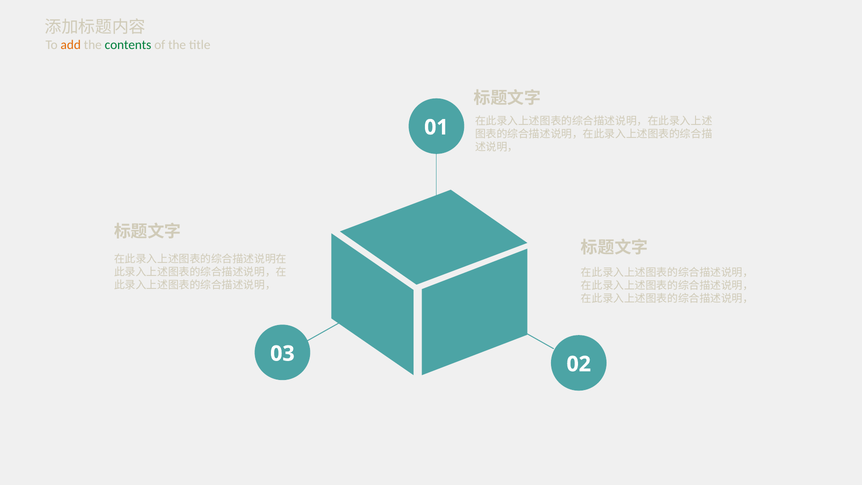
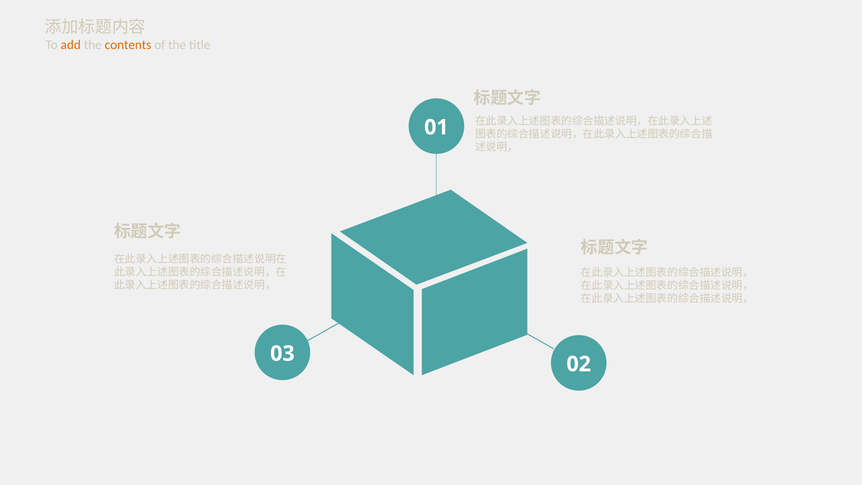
contents colour: green -> orange (128, 45)
